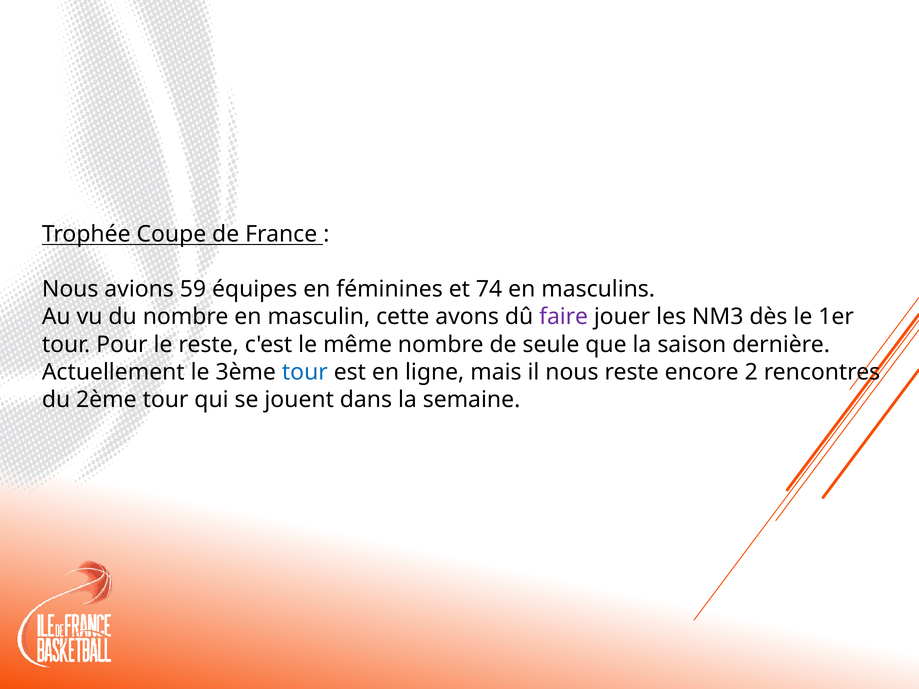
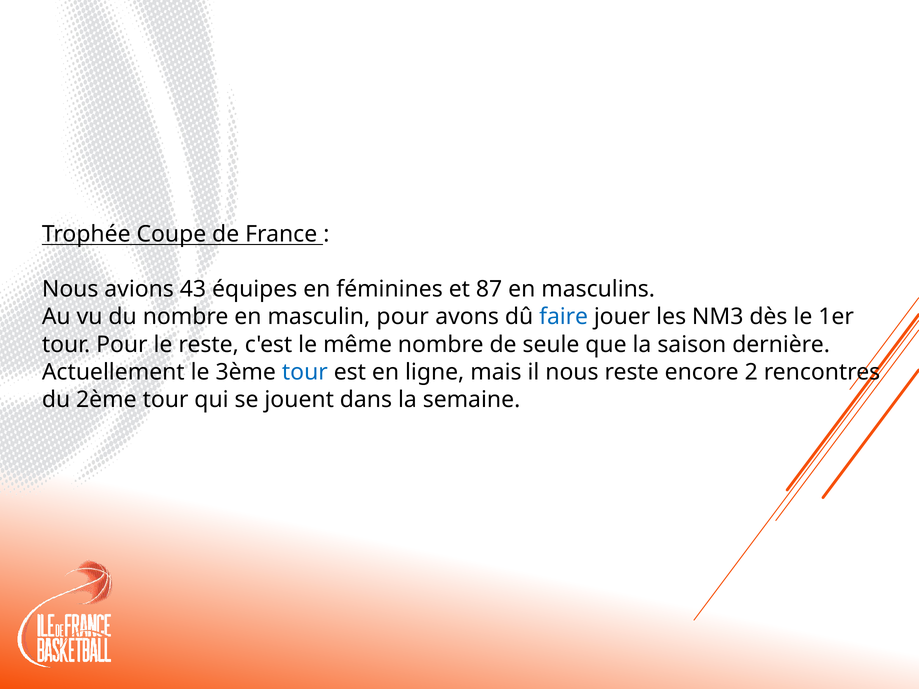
59: 59 -> 43 (193, 289)
74: 74 -> 87 (489, 289)
masculin cette: cette -> pour (403, 317)
faire colour: purple -> blue (564, 317)
